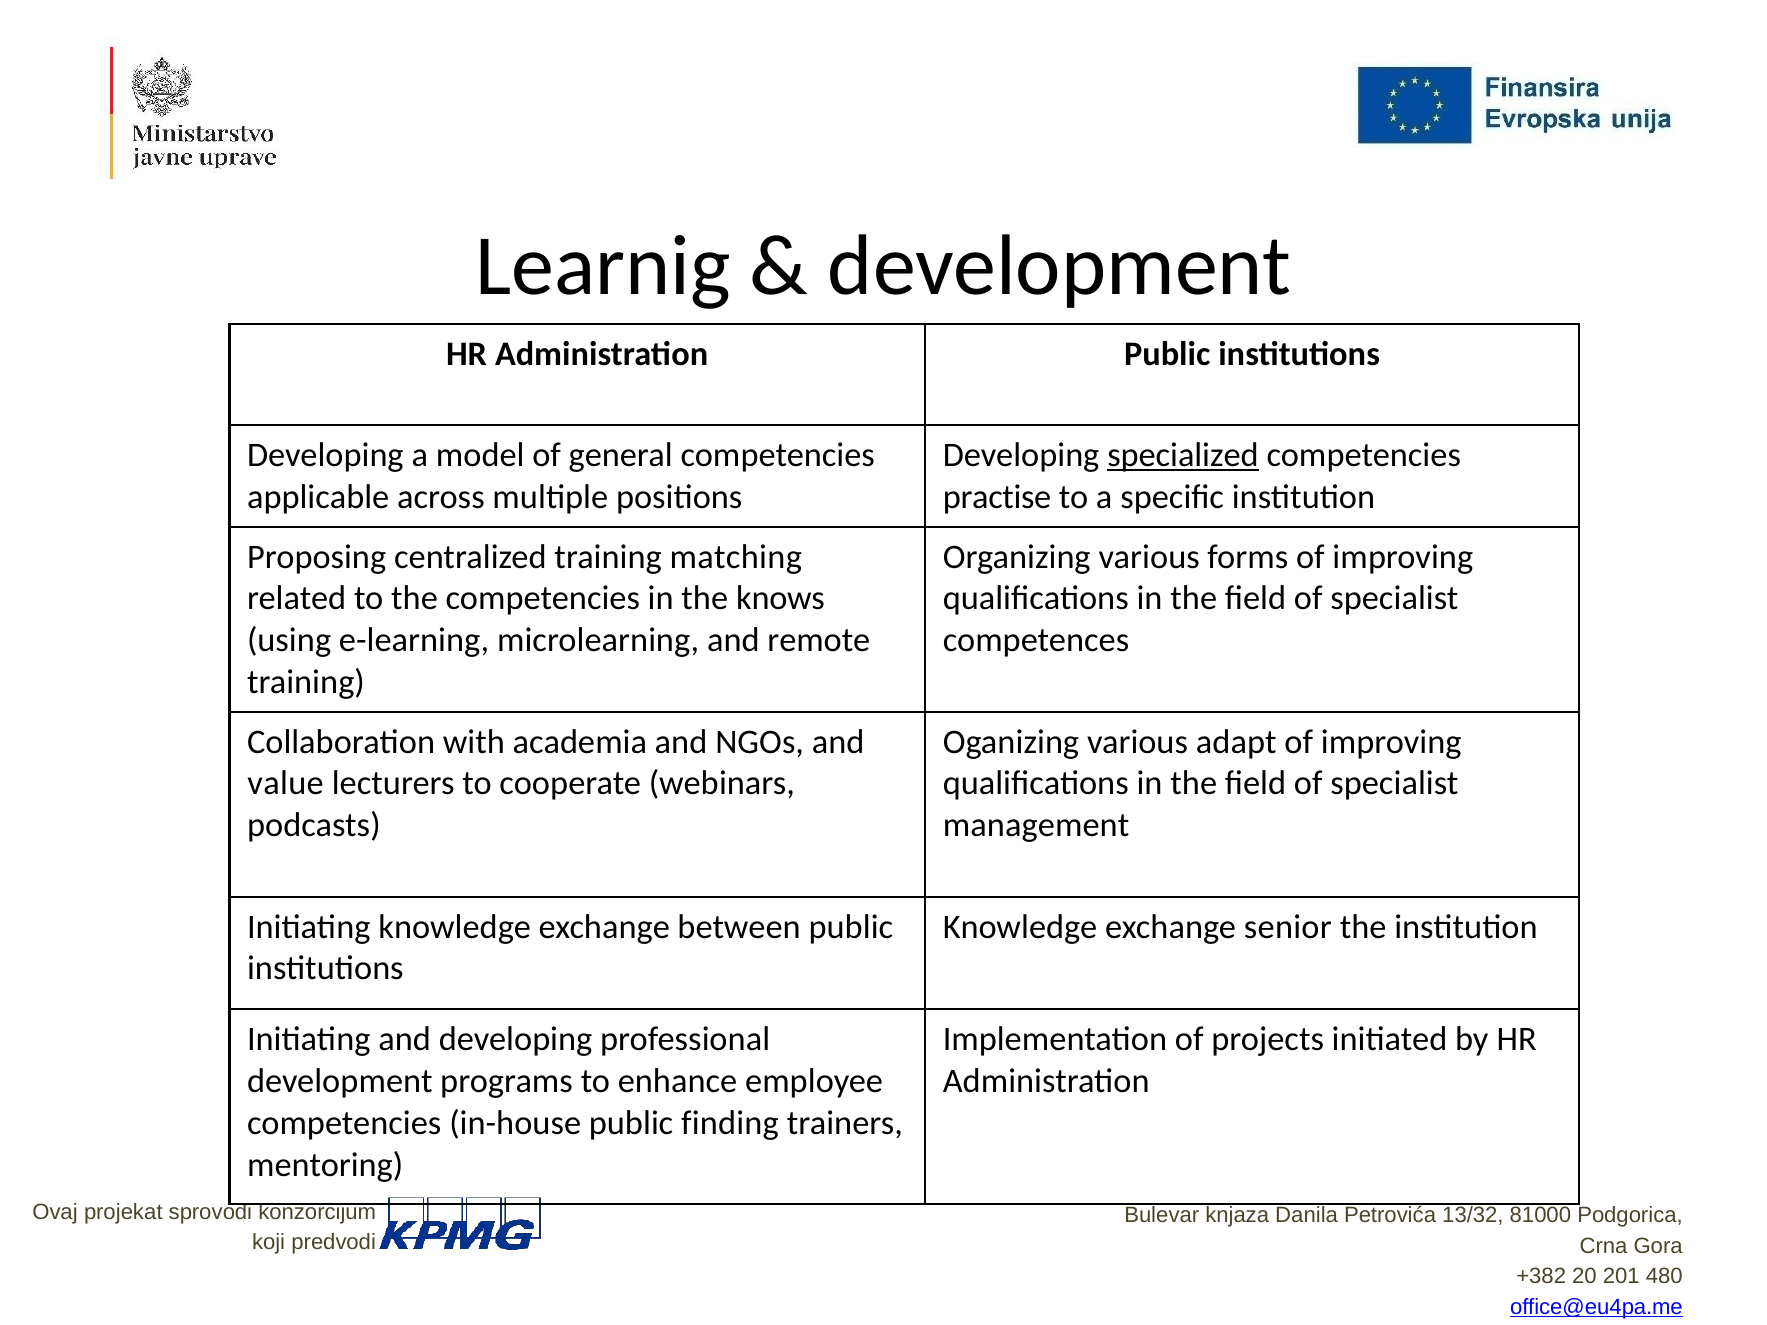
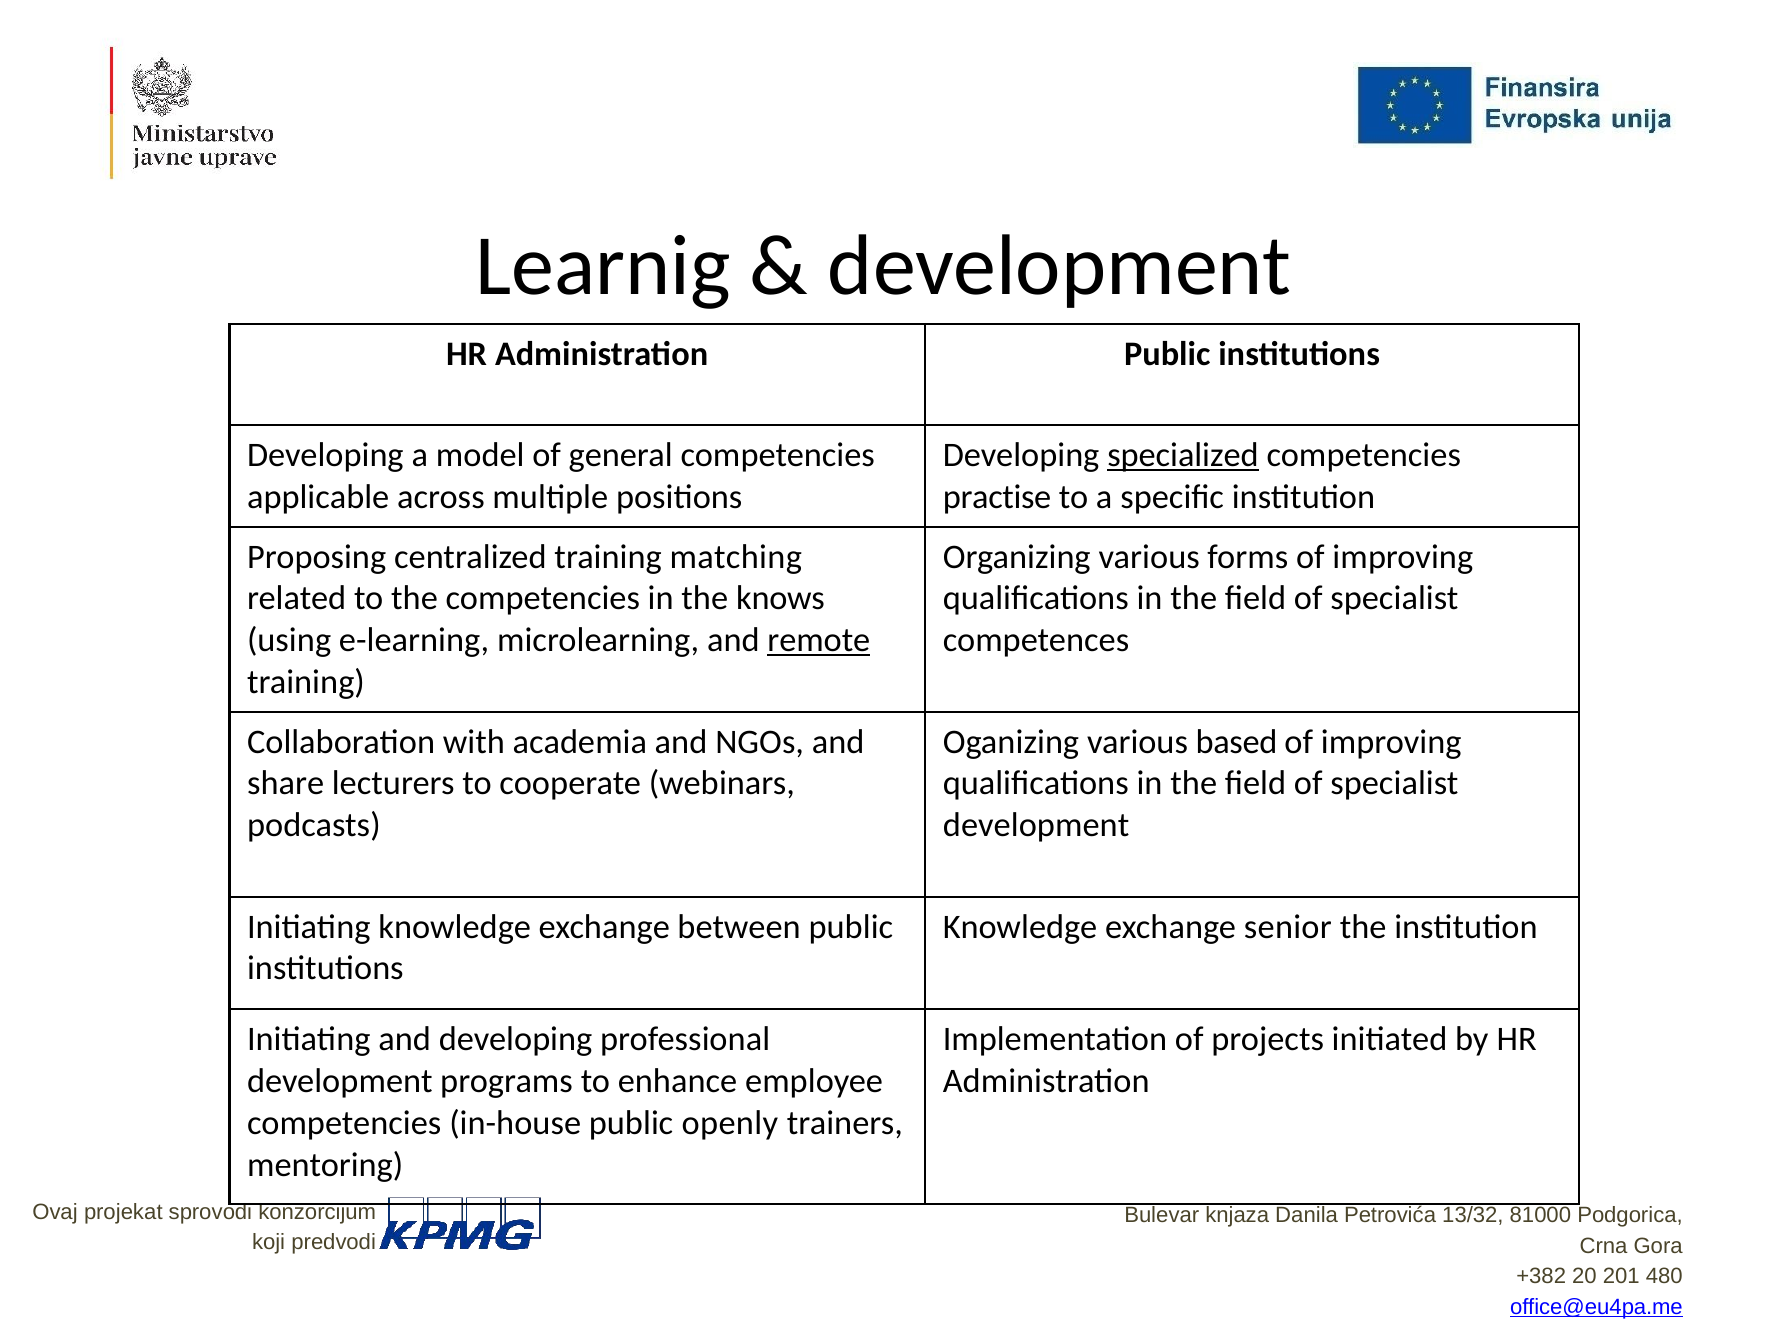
remote underline: none -> present (819, 641)
adapt: adapt -> based (1236, 742)
value: value -> share (286, 784)
management: management -> development (1036, 826)
finding: finding -> openly (730, 1123)
